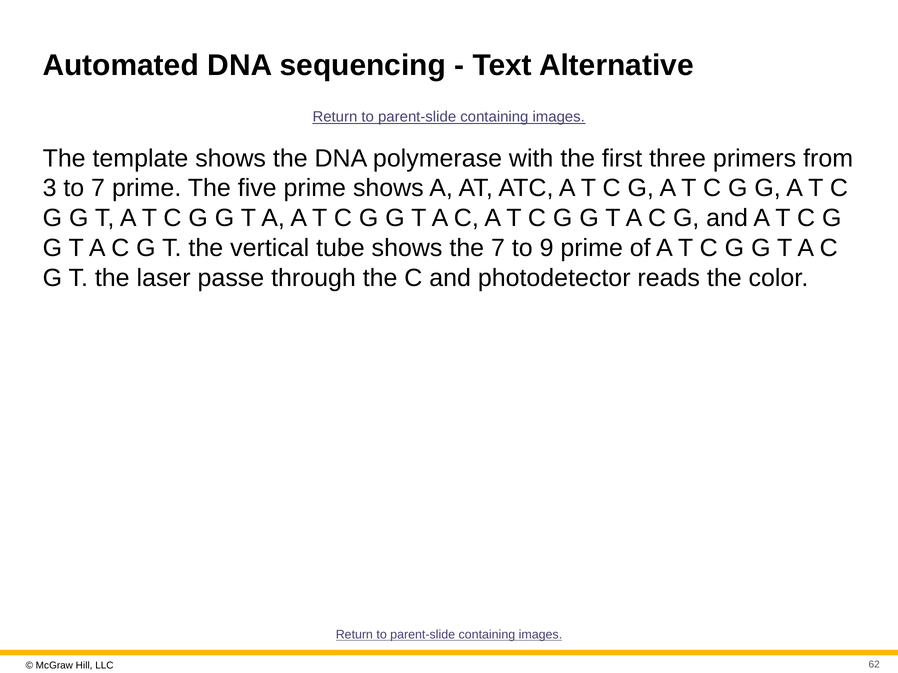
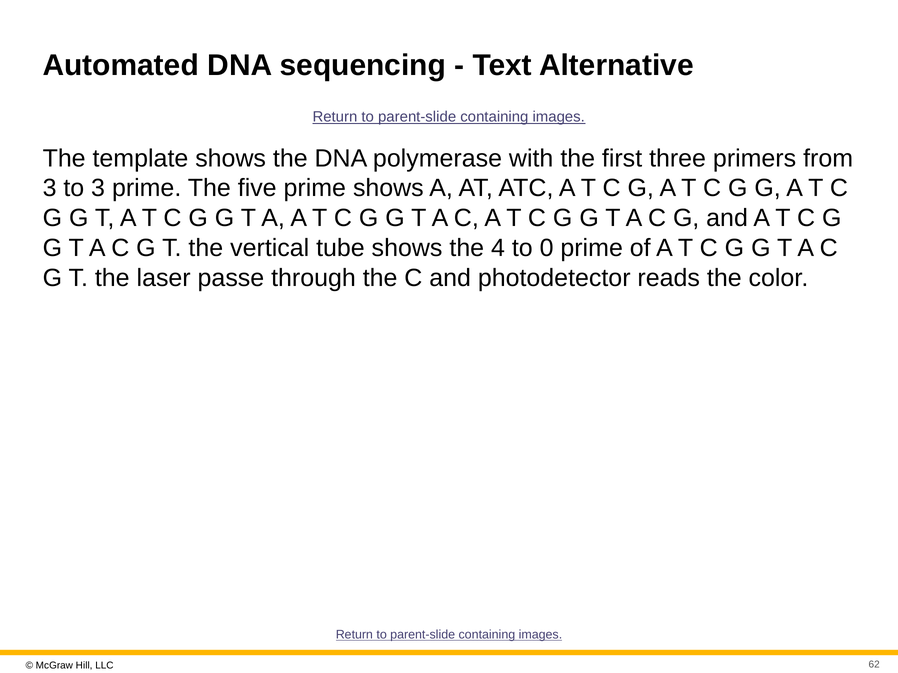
to 7: 7 -> 3 (98, 188)
the 7: 7 -> 4 (498, 248)
9: 9 -> 0 (547, 248)
